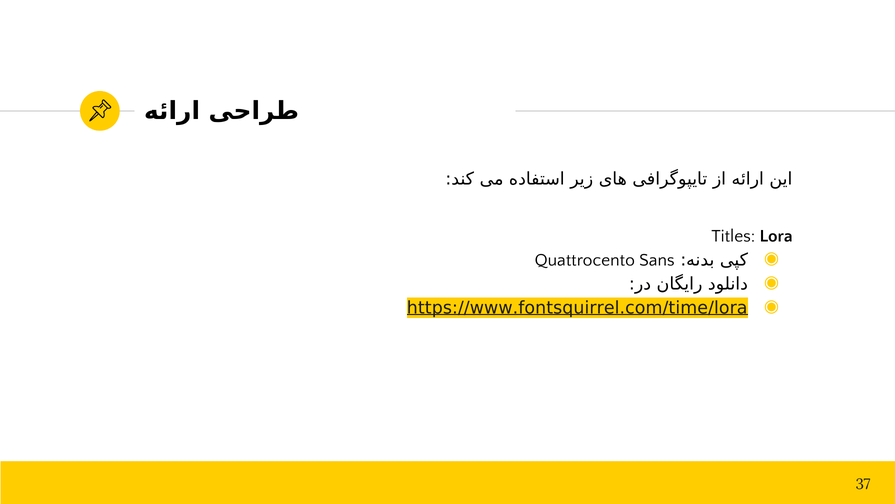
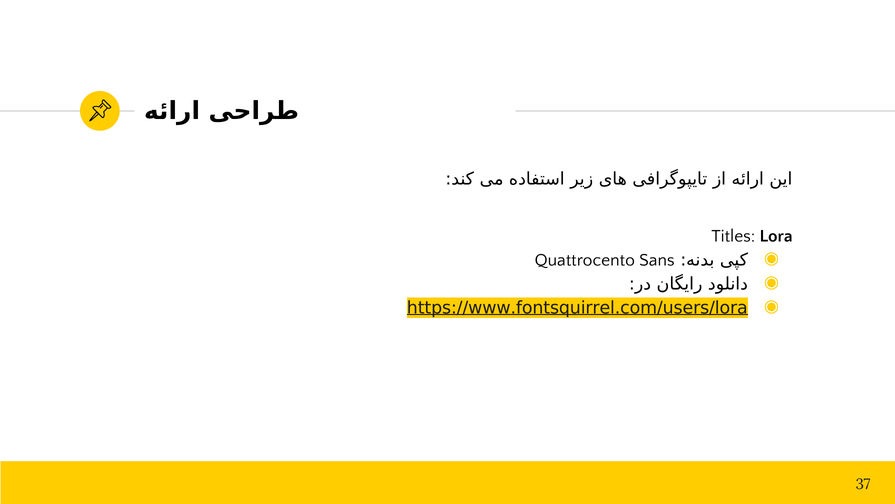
https://www.fontsquirrel.com/time/lora: https://www.fontsquirrel.com/time/lora -> https://www.fontsquirrel.com/users/lora (577, 308)
